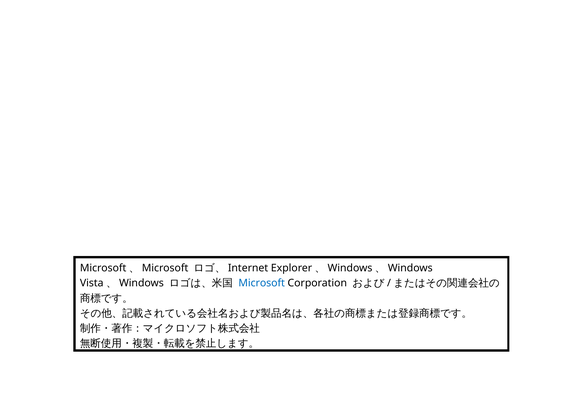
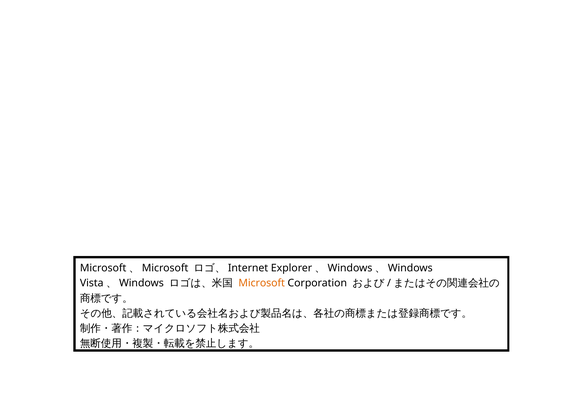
Microsoft colour: blue -> orange (262, 283)
